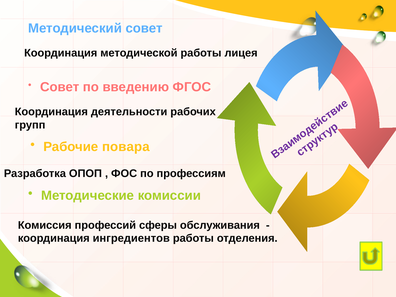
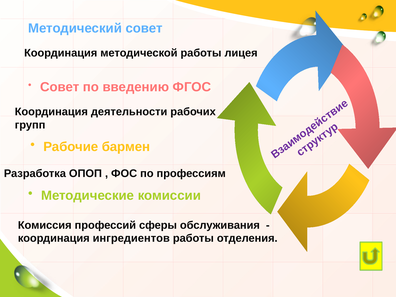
повара: повара -> бармен (126, 147)
